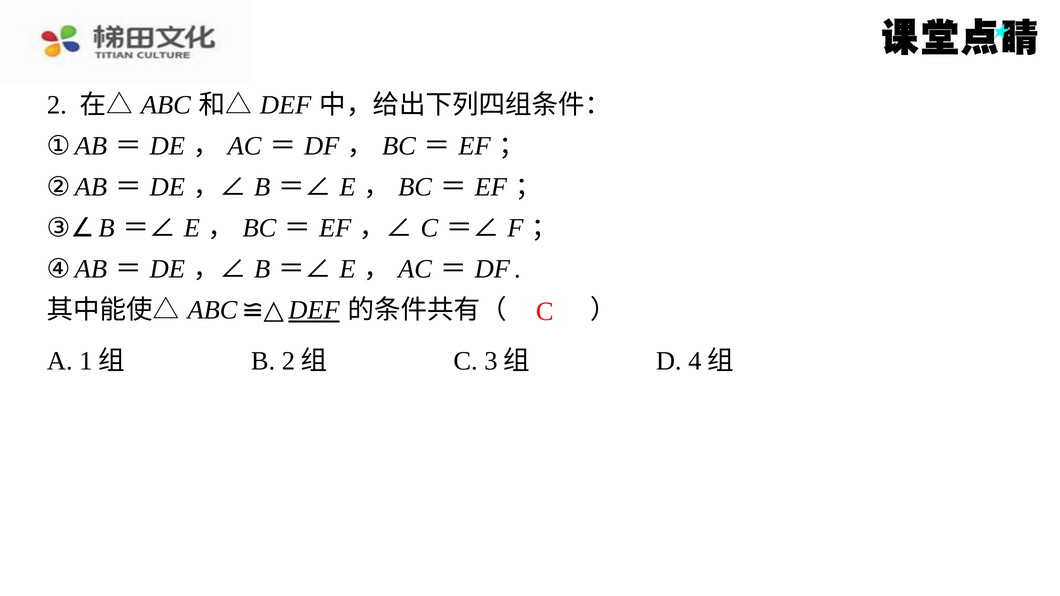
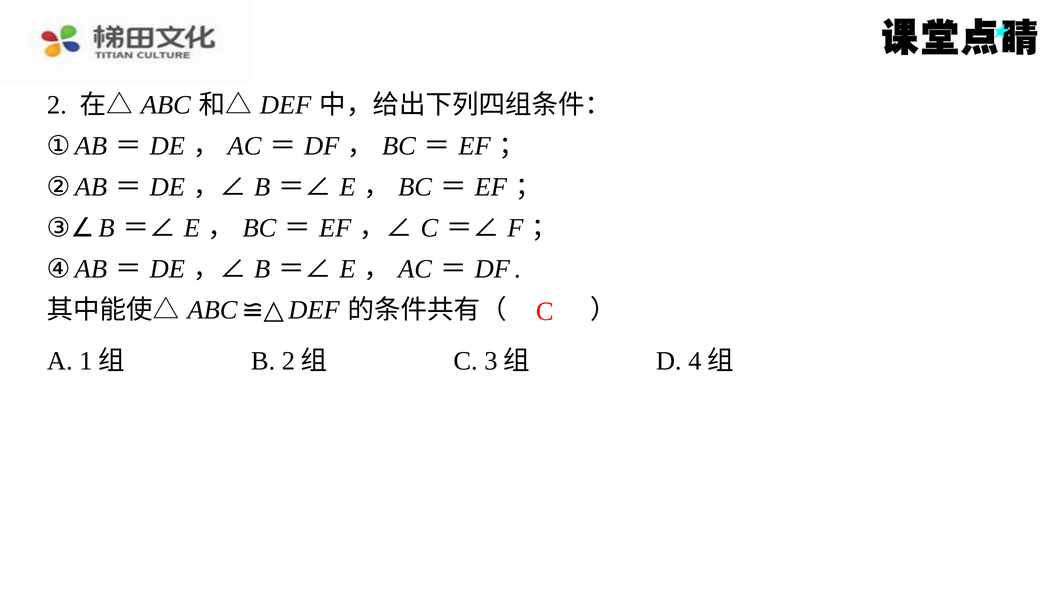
DEF underline: present -> none (314, 310)
